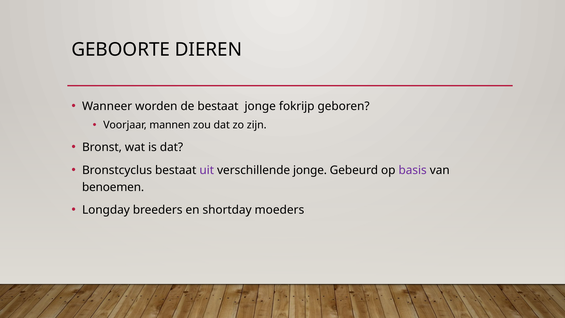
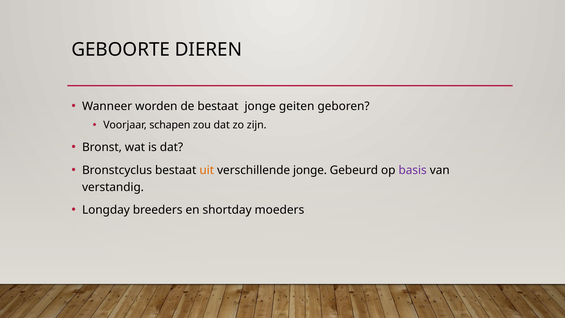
fokrijp: fokrijp -> geiten (297, 106)
mannen: mannen -> schapen (170, 125)
uit colour: purple -> orange (207, 170)
benoemen: benoemen -> verstandig (113, 187)
